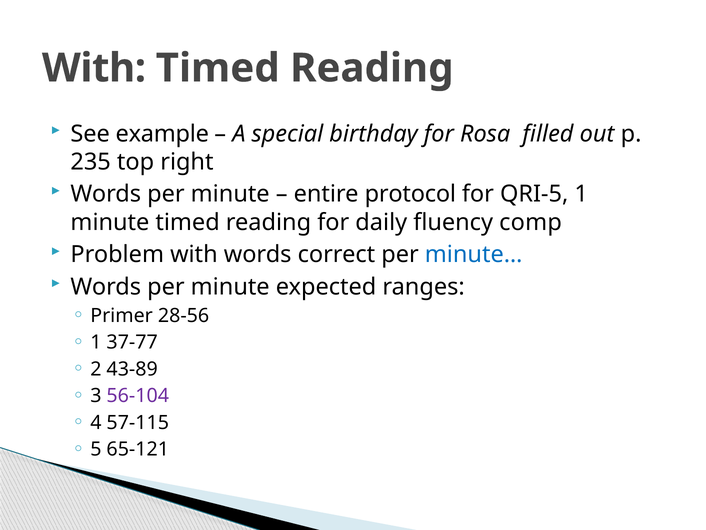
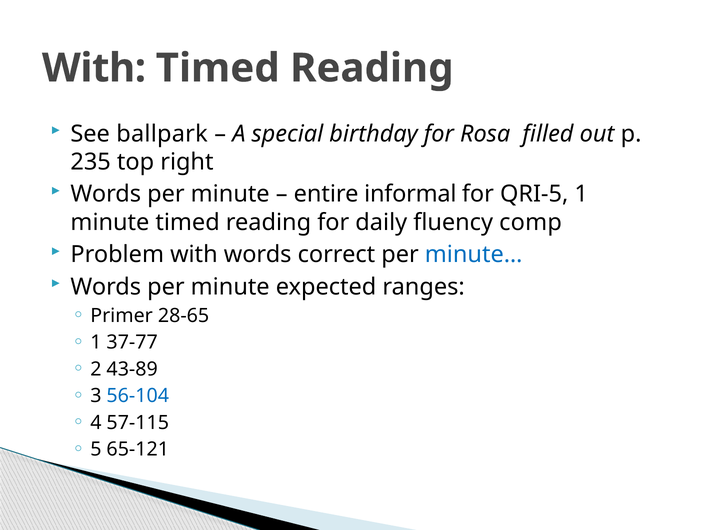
example: example -> ballpark (162, 134)
protocol: protocol -> informal (410, 194)
28-56: 28-56 -> 28-65 (184, 315)
56-104 colour: purple -> blue (138, 395)
